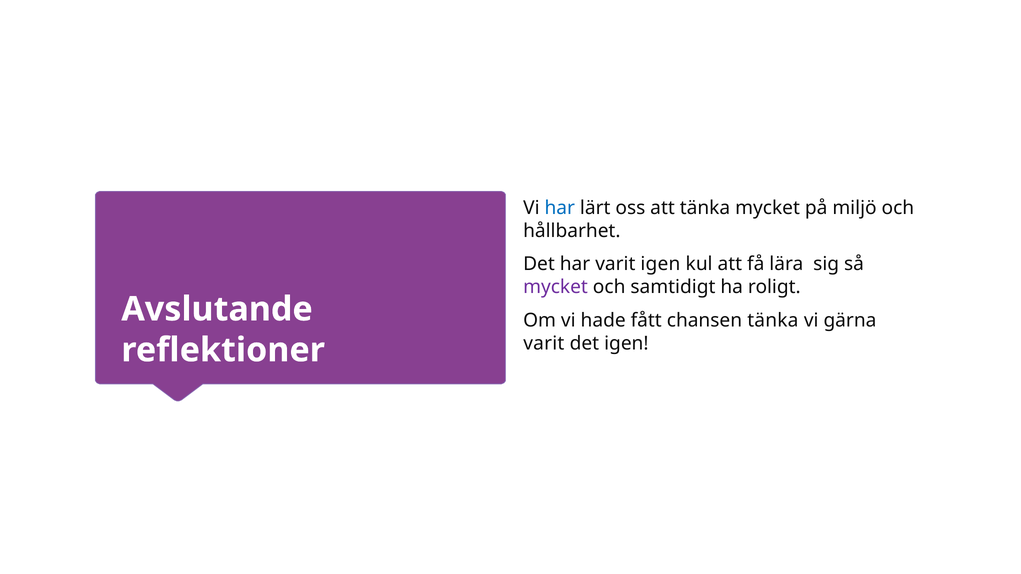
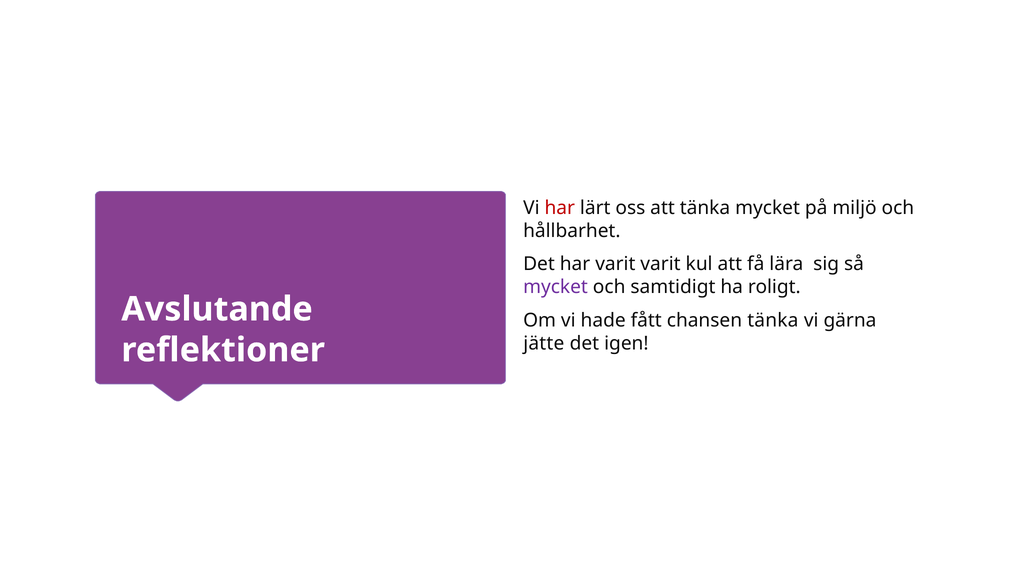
har colour: blue -> red (560, 208)
varit igen: igen -> varit (661, 264)
varit: varit -> jätte (544, 343)
